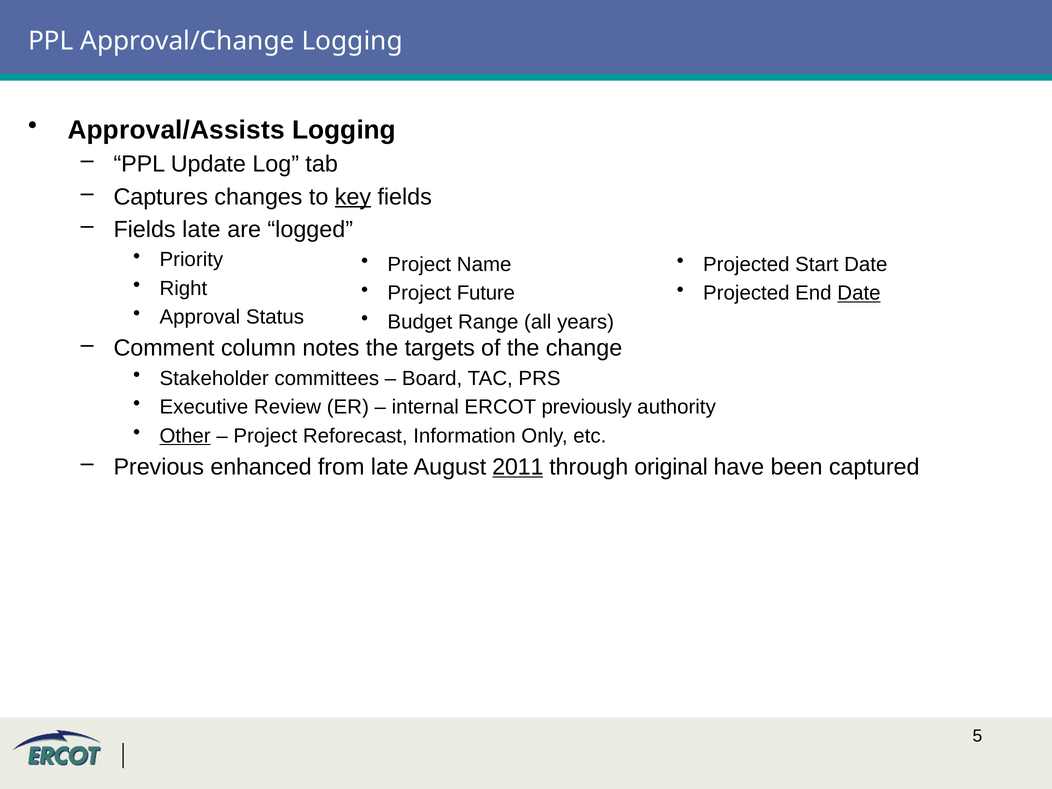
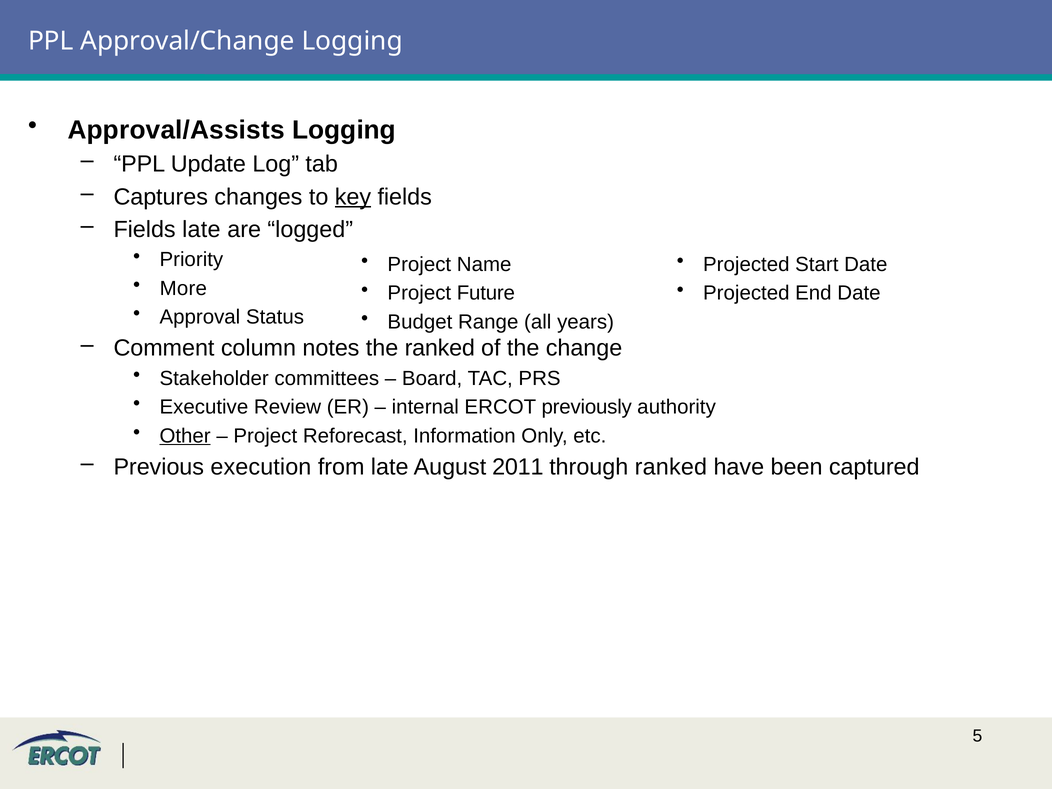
Right: Right -> More (183, 288)
Date underline: present -> none (859, 293)
the targets: targets -> ranked (440, 348)
enhanced: enhanced -> execution (261, 467)
2011 underline: present -> none (518, 467)
through original: original -> ranked (671, 467)
